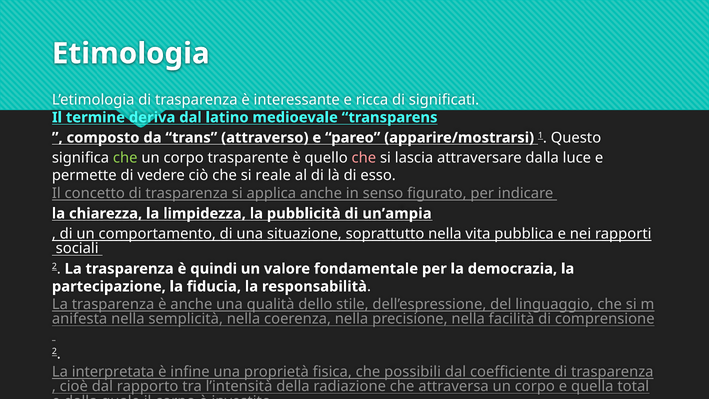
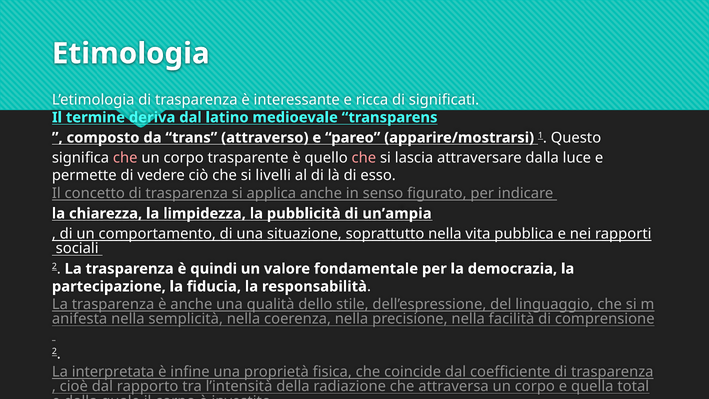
che colour: light green -> pink (125, 158)
reale: reale -> livelli (273, 176)
possibili: possibili -> coincide (413, 372)
